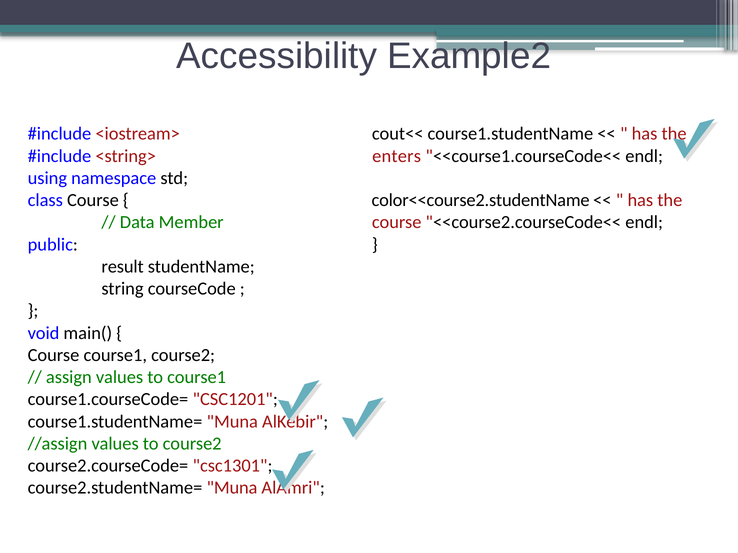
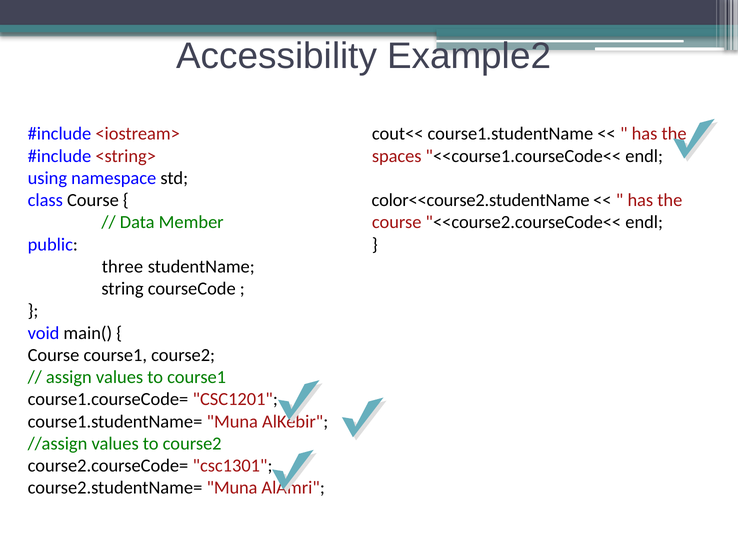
enters: enters -> spaces (397, 156)
result: result -> three (122, 267)
